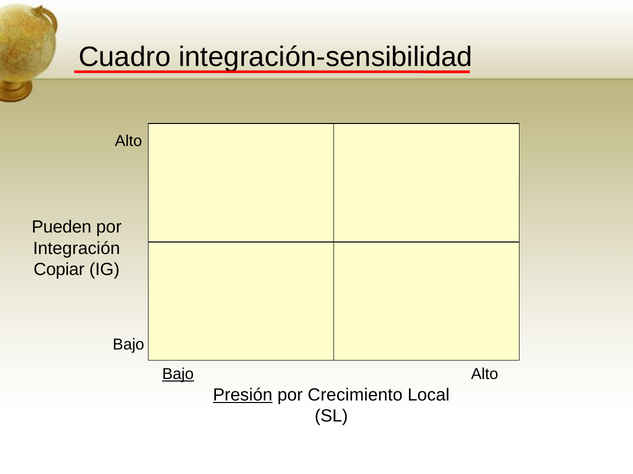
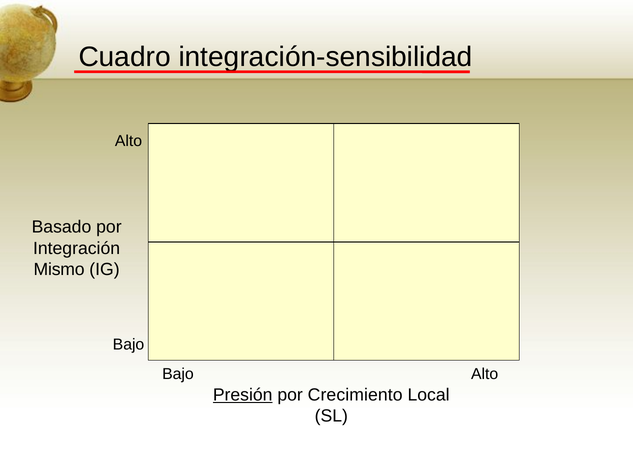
Pueden: Pueden -> Basado (61, 228)
Copiar: Copiar -> Mismo (59, 270)
Bajo underline: present -> none (178, 375)
